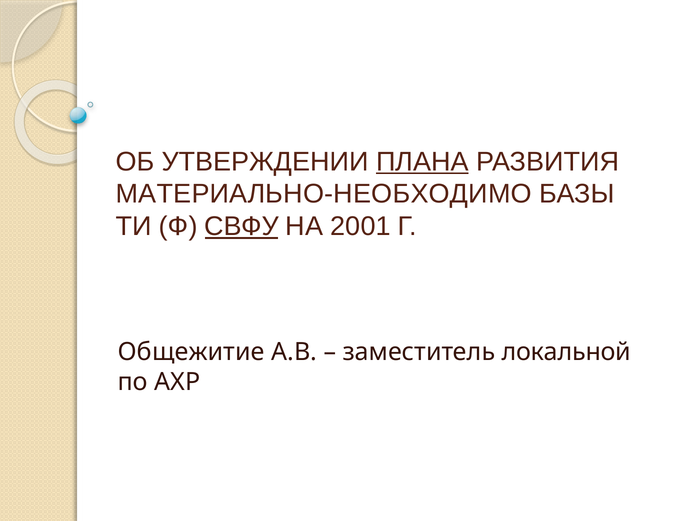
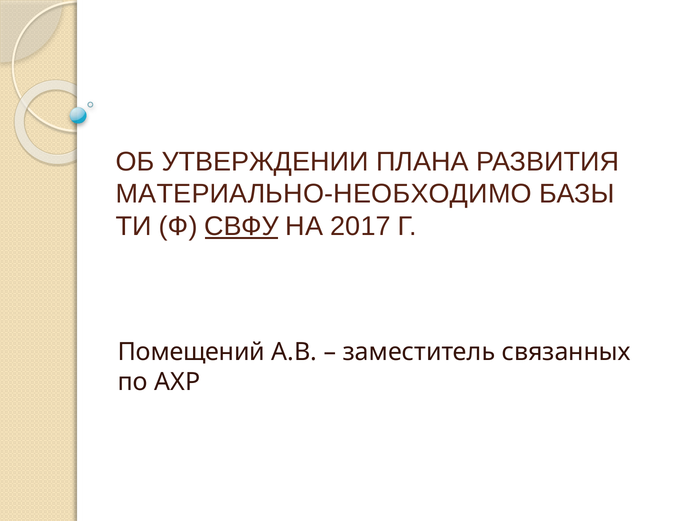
ПЛАНА underline: present -> none (422, 162)
2001: 2001 -> 2017 (361, 226)
Общежитие: Общежитие -> Помещений (191, 352)
локальной: локальной -> связанных (566, 352)
